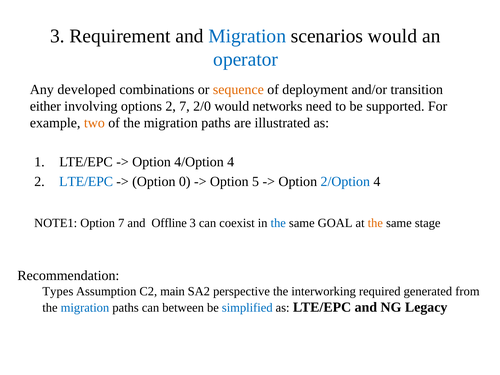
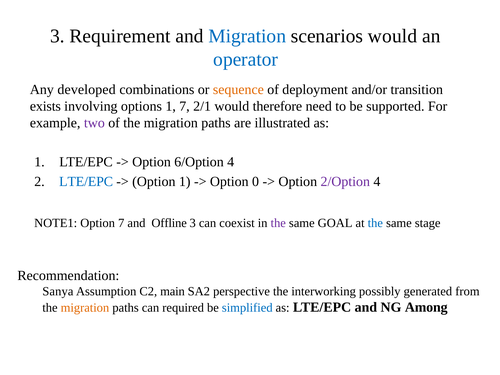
either: either -> exists (45, 106)
options 2: 2 -> 1 (171, 106)
2/0: 2/0 -> 2/1 (202, 106)
networks: networks -> therefore (277, 106)
two colour: orange -> purple (94, 123)
4/Option: 4/Option -> 6/Option (199, 162)
Option 0: 0 -> 1 (185, 182)
5: 5 -> 0 (256, 182)
2/Option colour: blue -> purple (345, 182)
the colour: blue -> purple (278, 223)
the colour: orange -> blue (375, 223)
Types: Types -> Sanya (58, 291)
required: required -> possibly (380, 291)
migration colour: blue -> orange (85, 308)
between: between -> required (183, 308)
Legacy: Legacy -> Among (426, 307)
